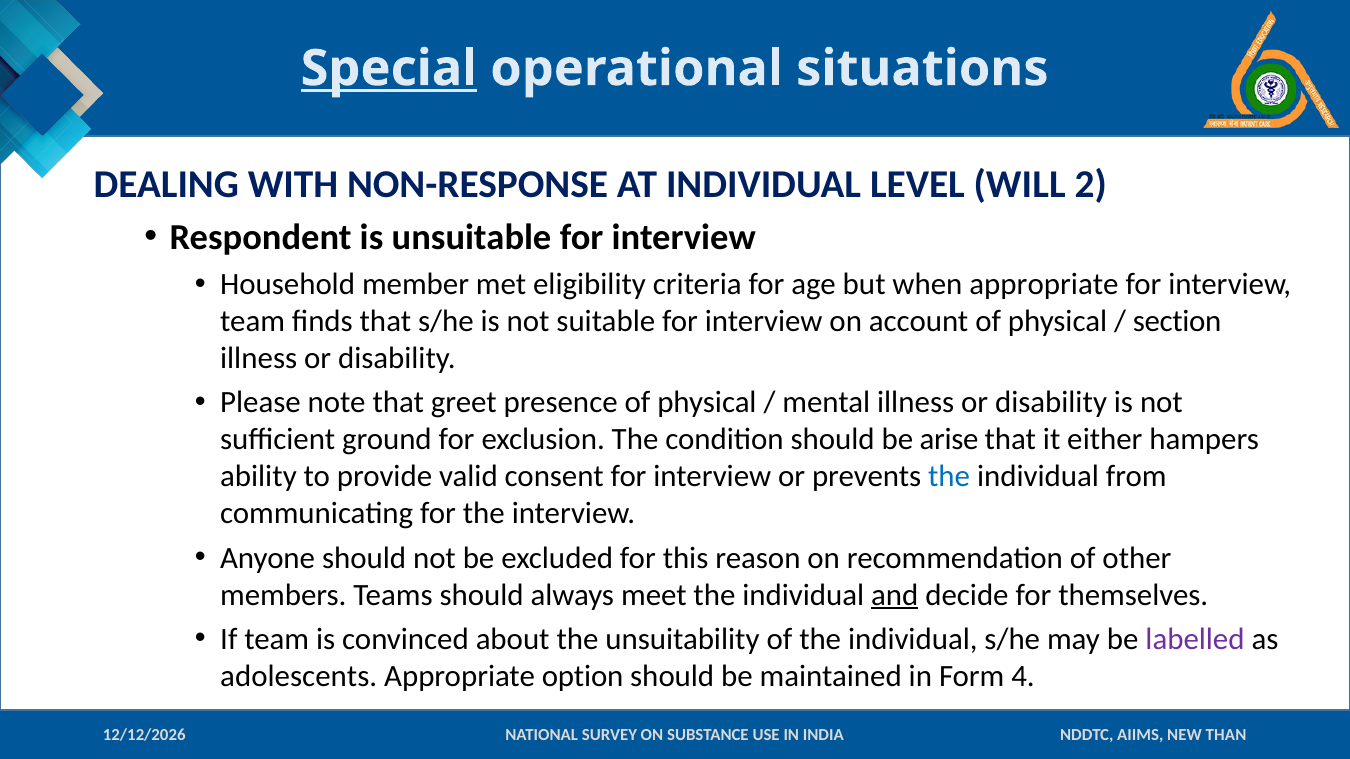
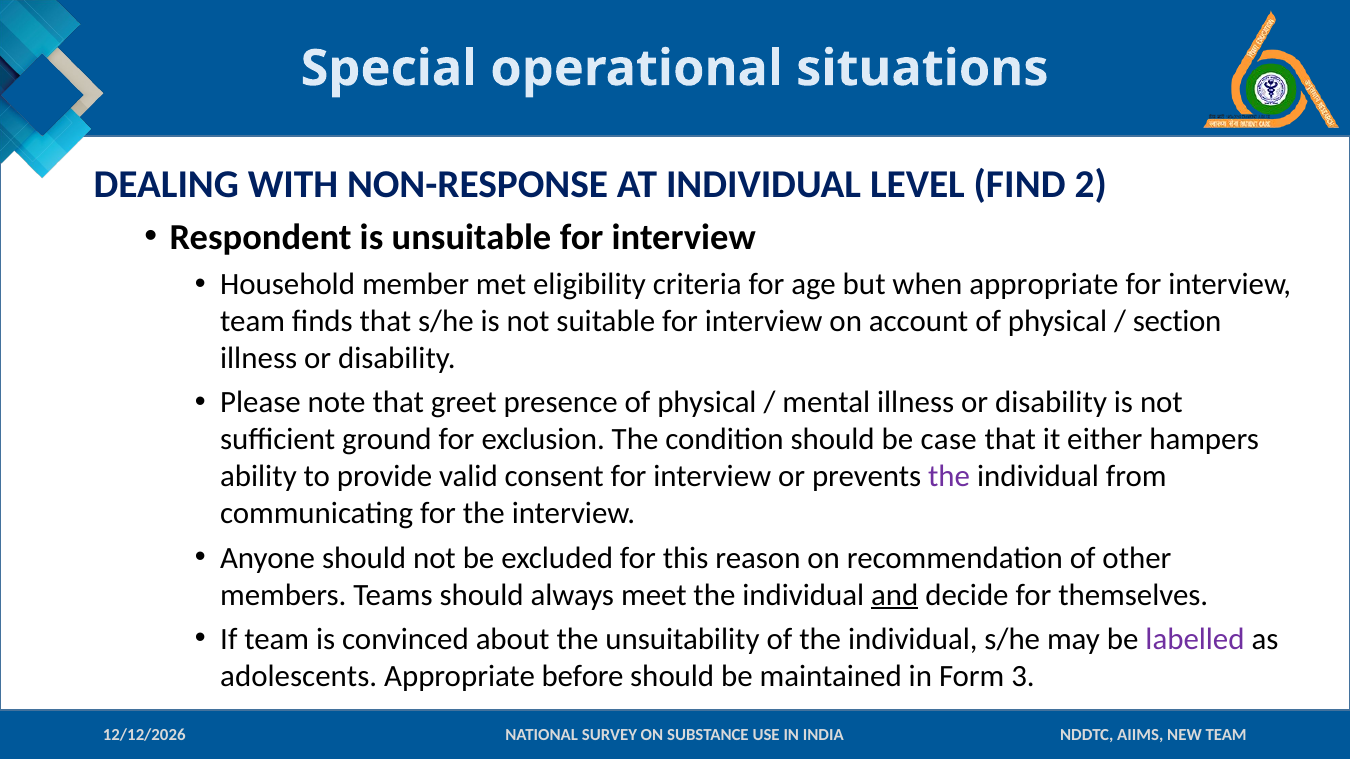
Special underline: present -> none (389, 69)
WILL: WILL -> FIND (1020, 185)
arise: arise -> case (949, 440)
the colour: blue -> purple (949, 477)
option: option -> before (583, 676)
4: 4 -> 3 (1023, 676)
NEW THAN: THAN -> TEAM (1226, 736)
